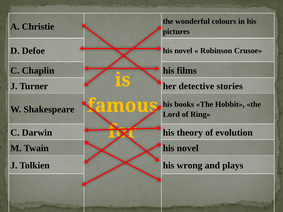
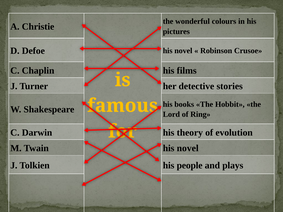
wrong: wrong -> people (190, 166)
